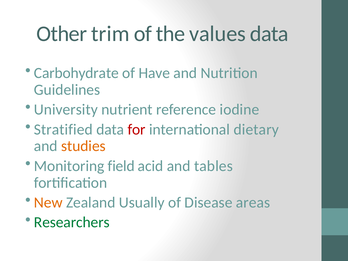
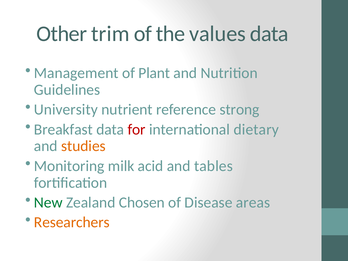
Carbohydrate: Carbohydrate -> Management (76, 73)
Have: Have -> Plant (154, 73)
iodine: iodine -> strong (240, 110)
Stratified: Stratified -> Breakfast (63, 129)
field: field -> milk (121, 166)
New colour: orange -> green (48, 203)
Usually: Usually -> Chosen (142, 203)
Researchers colour: green -> orange (72, 222)
